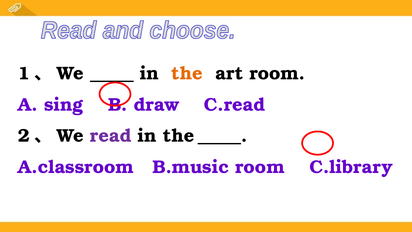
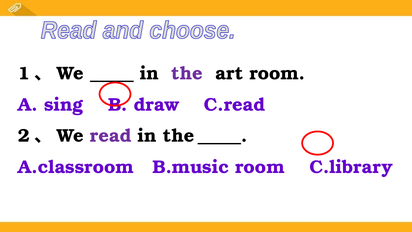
the colour: orange -> purple (187, 74)
